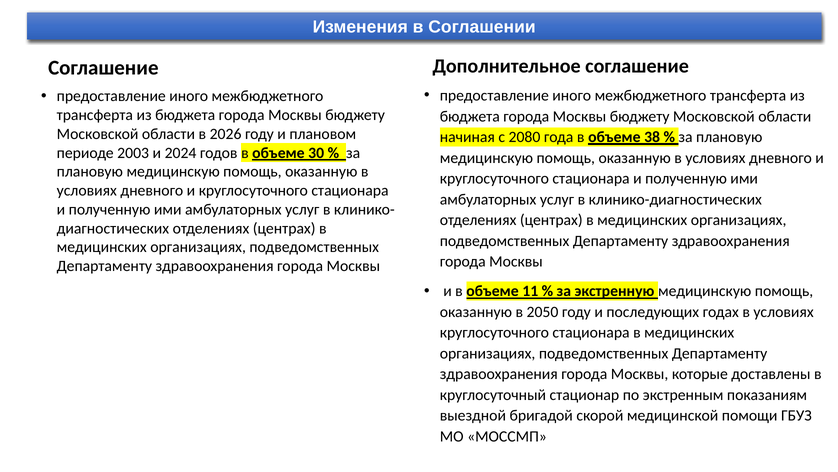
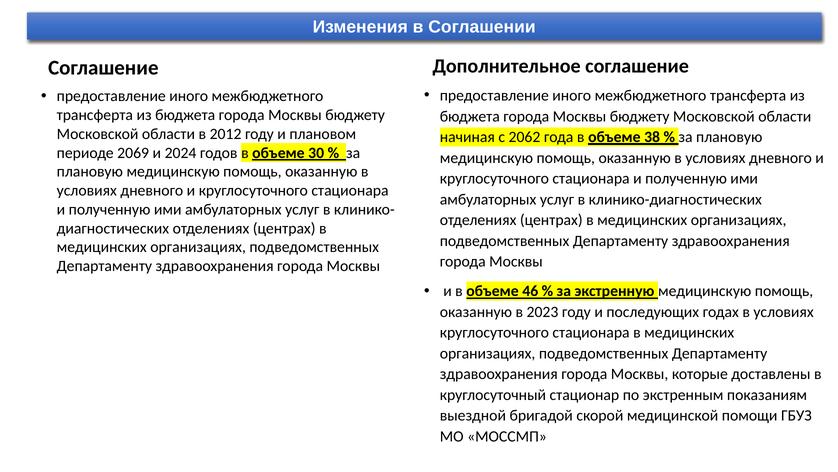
2026: 2026 -> 2012 (226, 134)
2080: 2080 -> 2062 (524, 137)
2003: 2003 -> 2069 (133, 153)
11: 11 -> 46 (530, 291)
2050: 2050 -> 2023 (542, 312)
